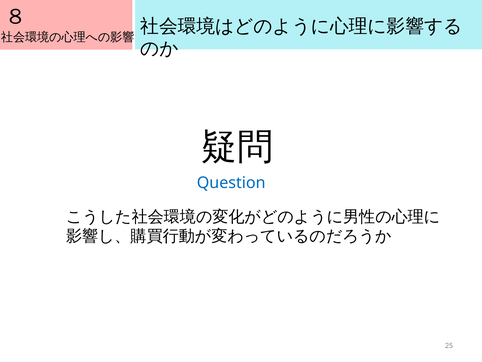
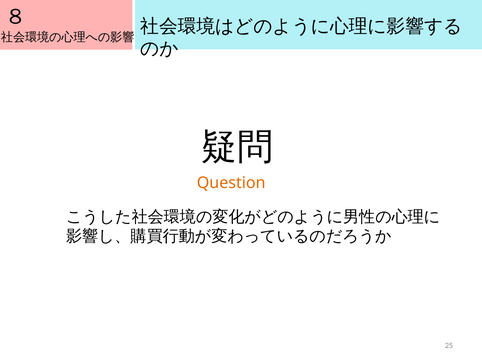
Question colour: blue -> orange (231, 183)
